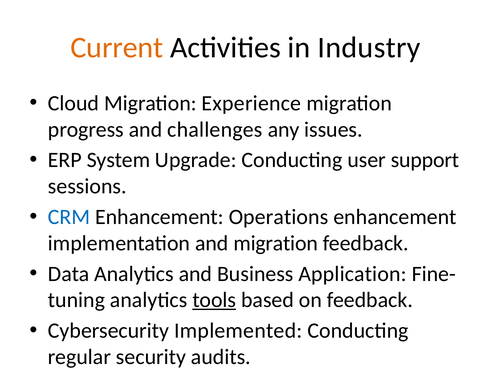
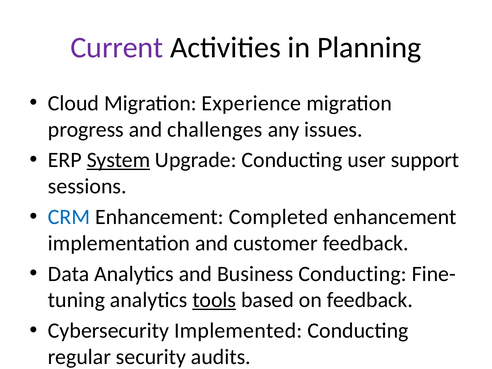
Current colour: orange -> purple (117, 48)
Industry: Industry -> Planning (369, 48)
System underline: none -> present (118, 160)
Operations: Operations -> Completed (278, 217)
and migration: migration -> customer (276, 243)
Business Application: Application -> Conducting (353, 274)
